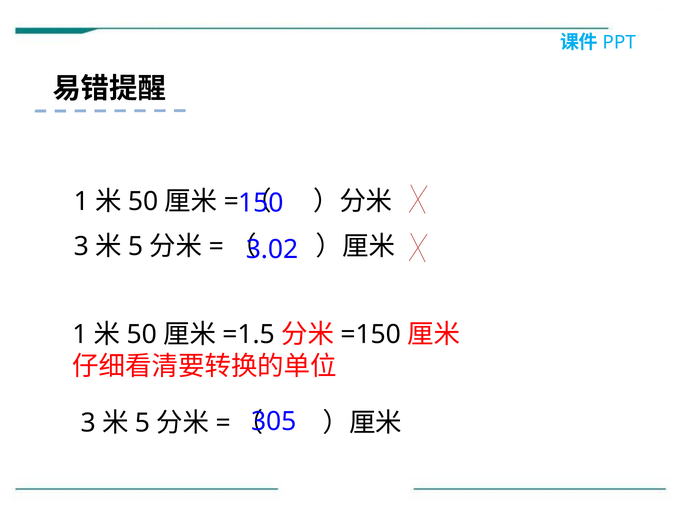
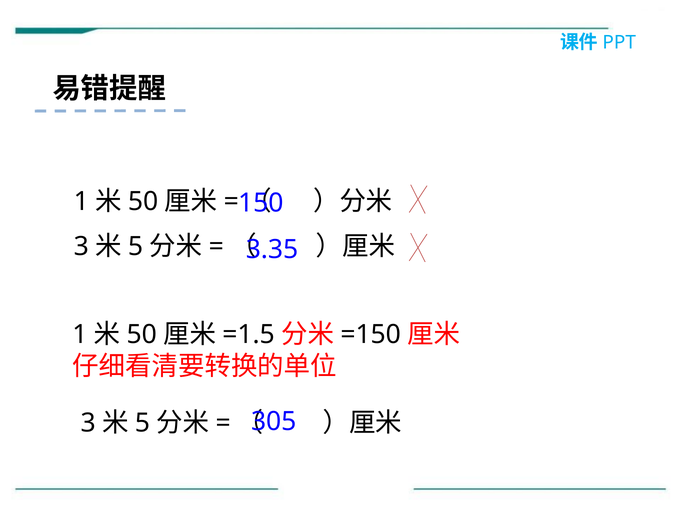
3.02: 3.02 -> 3.35 (272, 250)
